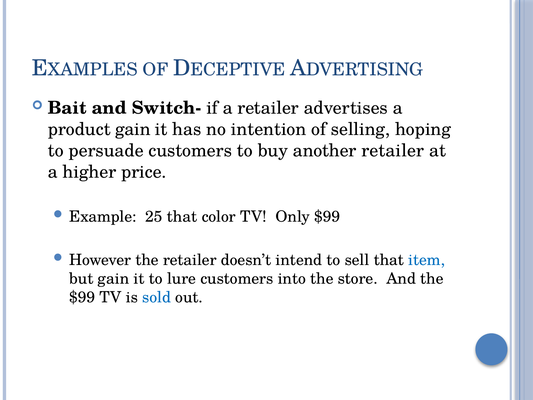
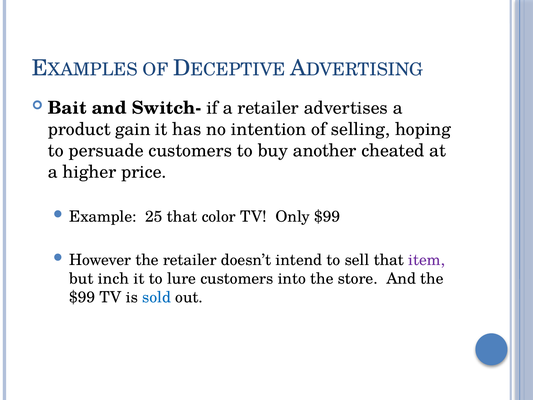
another retailer: retailer -> cheated (393, 150)
item colour: blue -> purple (427, 260)
but gain: gain -> inch (113, 279)
